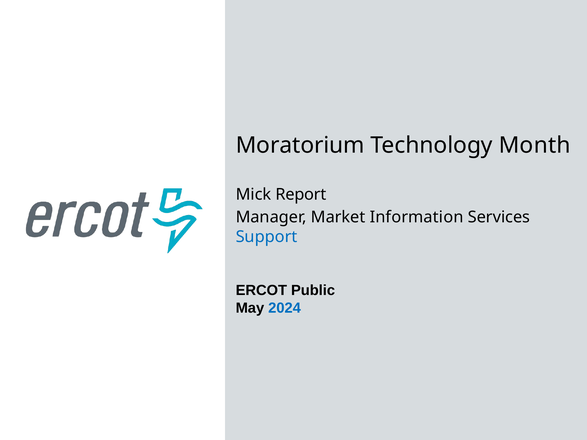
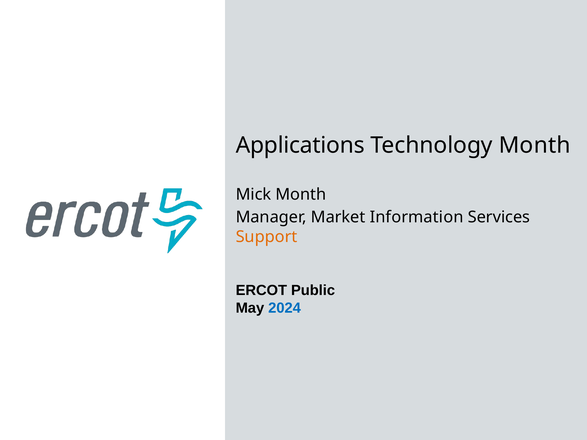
Moratorium: Moratorium -> Applications (300, 145)
Mick Report: Report -> Month (301, 194)
Support colour: blue -> orange (266, 237)
